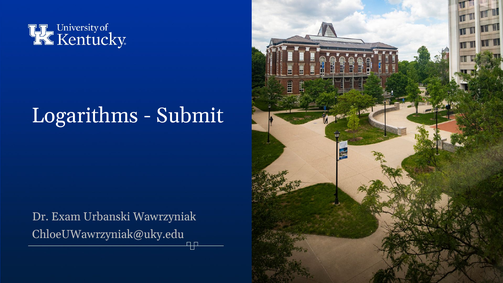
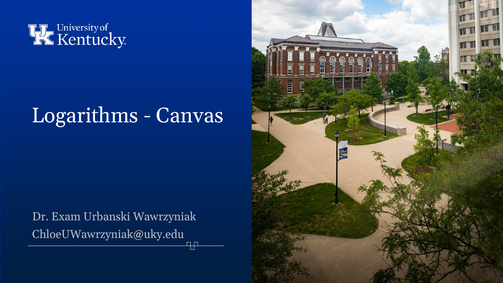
Submit: Submit -> Canvas (190, 116)
